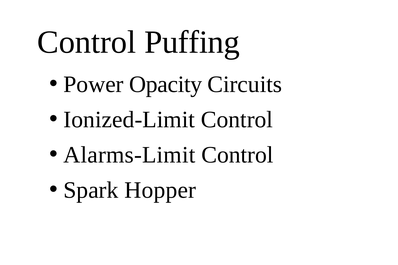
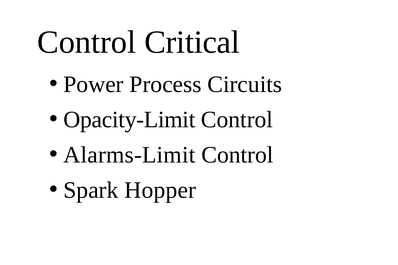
Puffing: Puffing -> Critical (192, 42)
Opacity: Opacity -> Process (165, 85)
Ionized-Limit: Ionized-Limit -> Opacity-Limit (129, 120)
